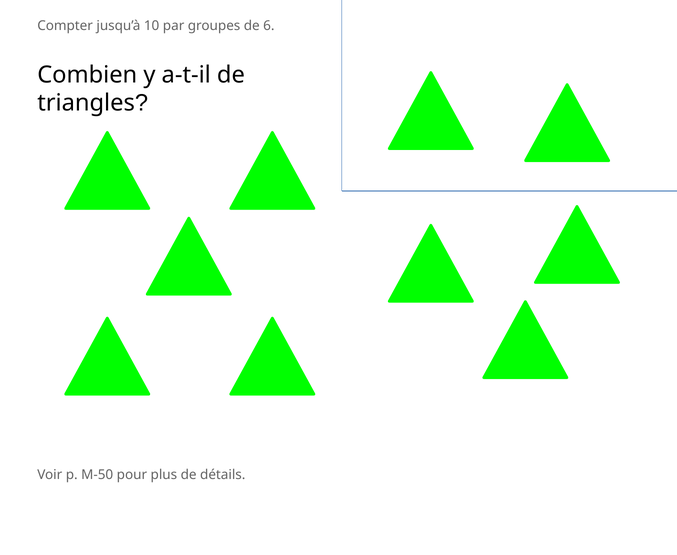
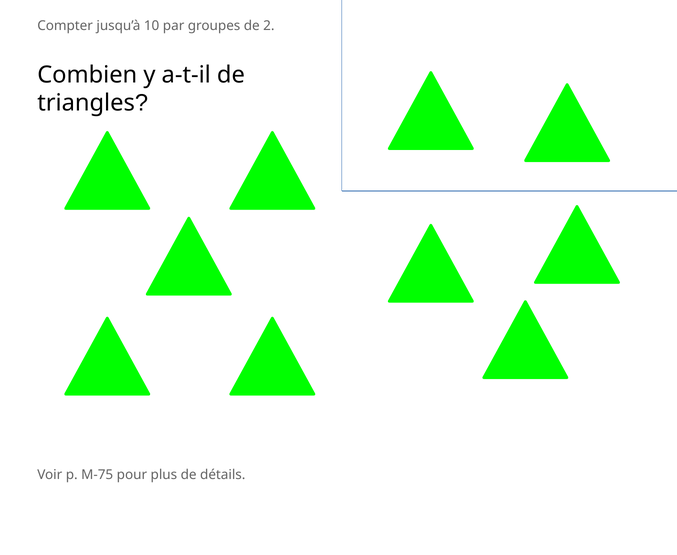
6: 6 -> 2 (269, 26)
M-50: M-50 -> M-75 (97, 475)
